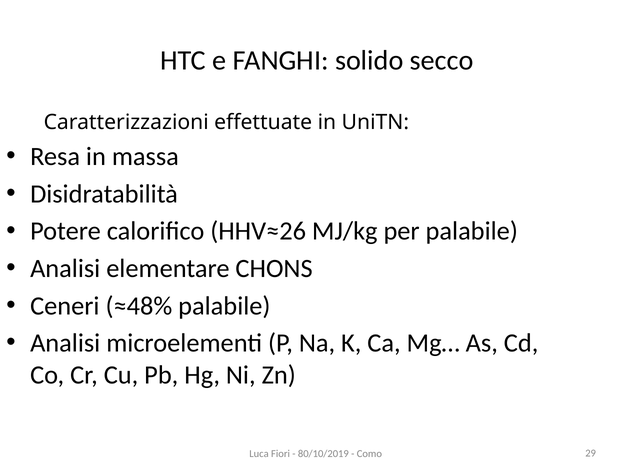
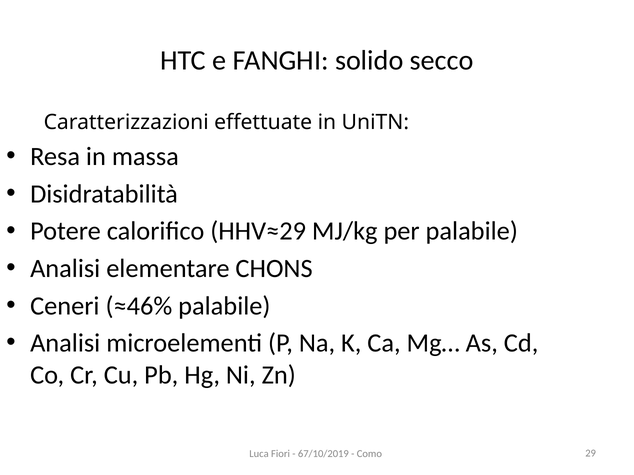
HHV≈26: HHV≈26 -> HHV≈29 (258, 231)
≈48%: ≈48% -> ≈46% (139, 306)
80/10/2019: 80/10/2019 -> 67/10/2019 (323, 454)
